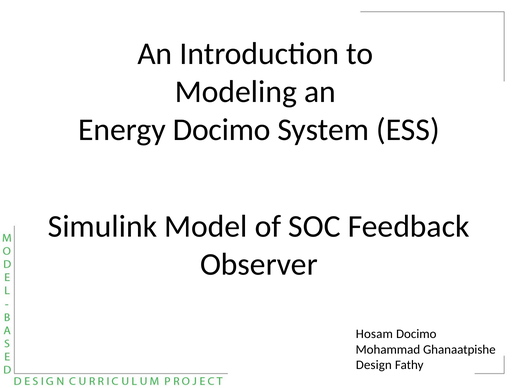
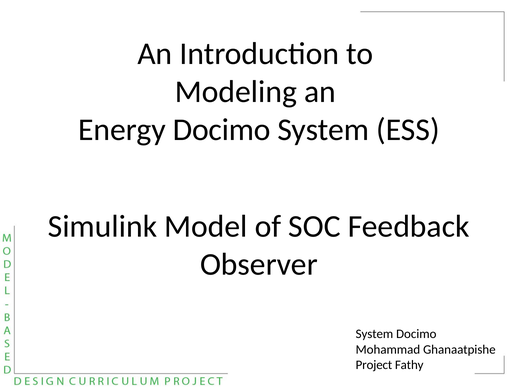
Hosam: Hosam -> System (374, 334)
Design: Design -> Project (374, 365)
